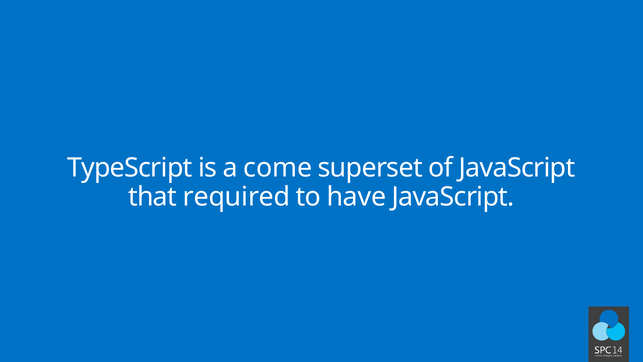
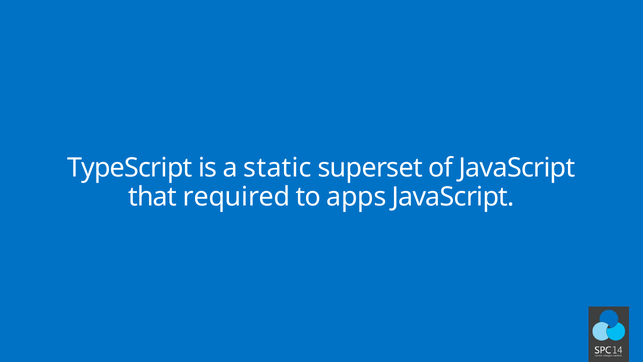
come: come -> static (278, 168)
have: have -> apps (356, 197)
